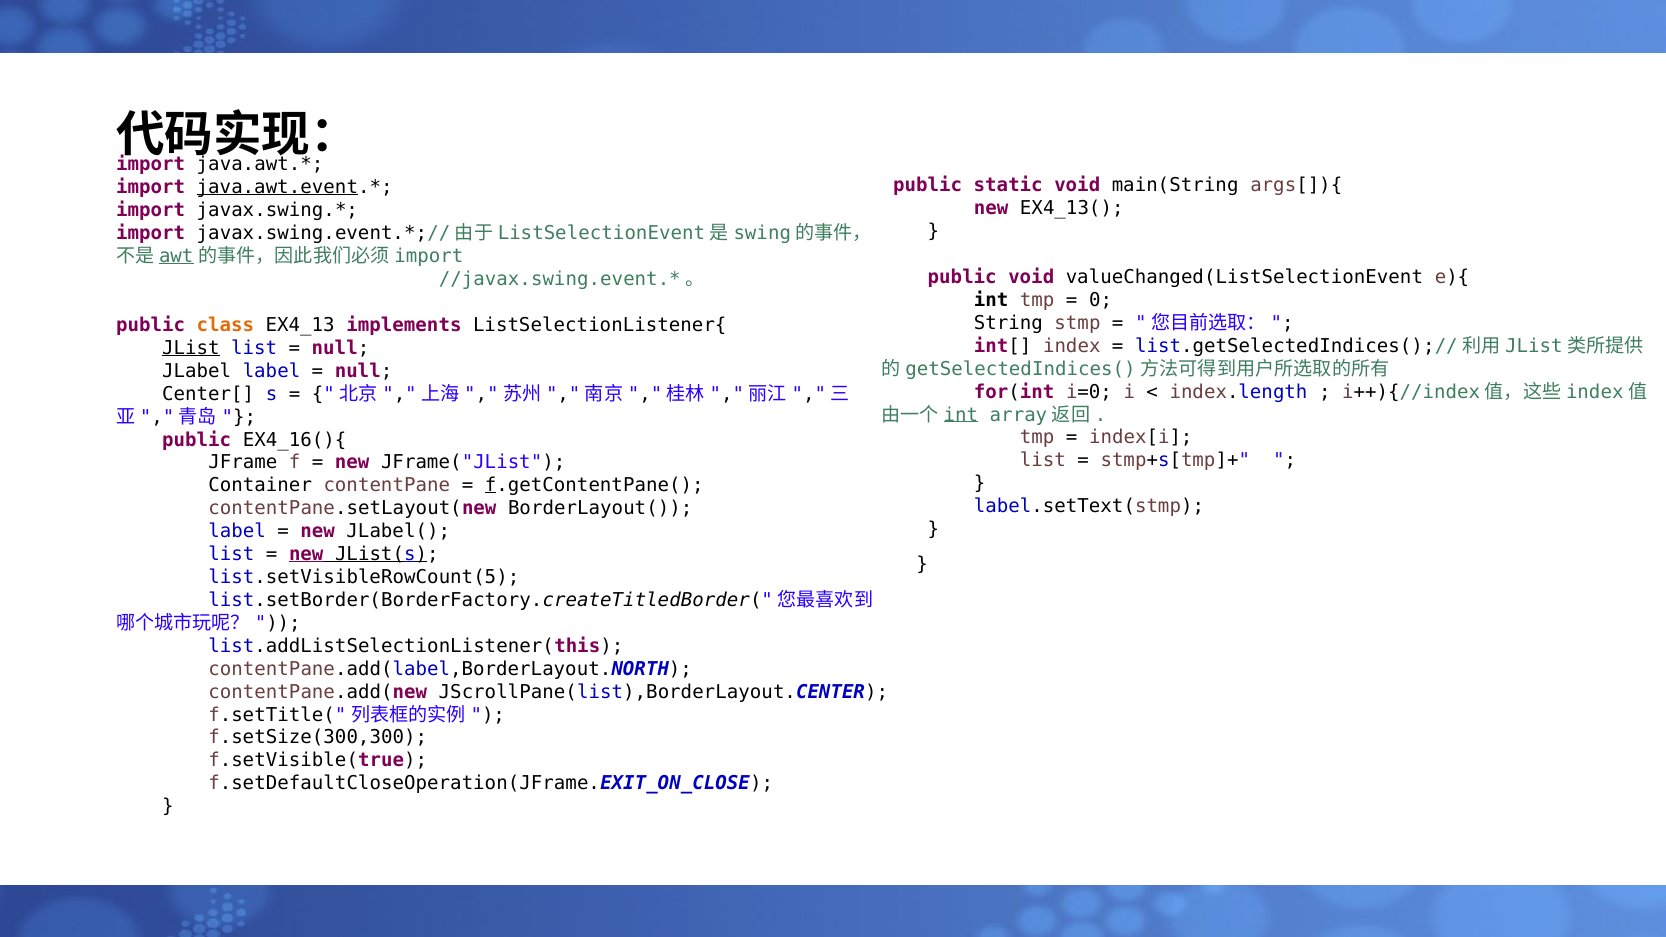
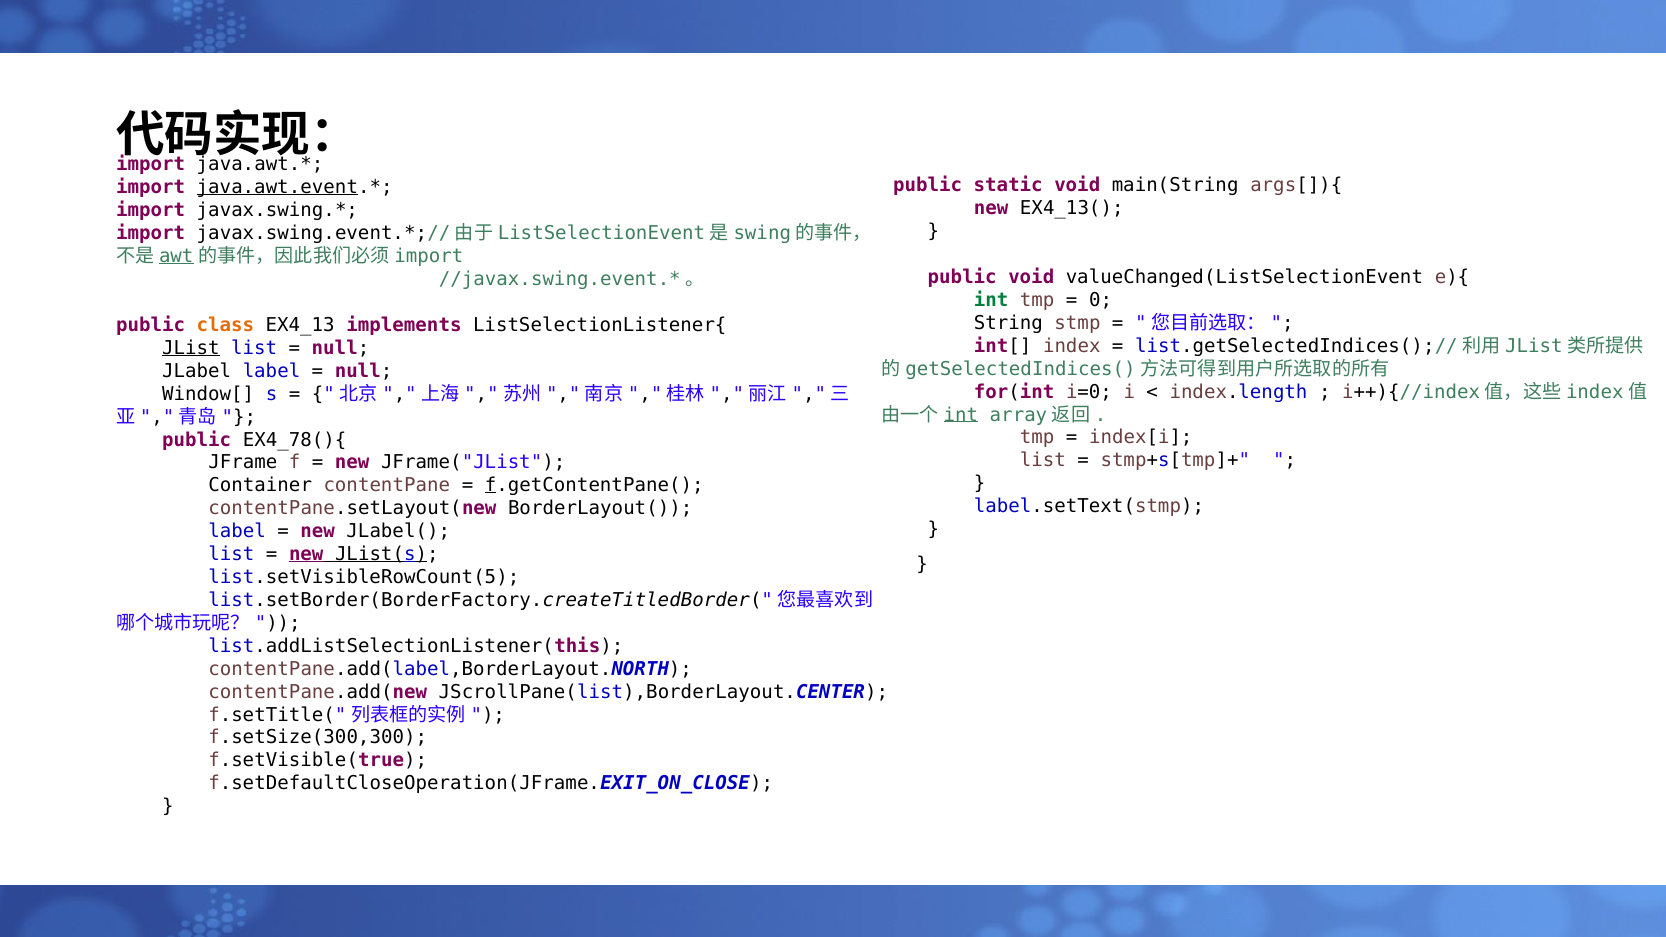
int colour: black -> green (991, 300)
Center[: Center[ -> Window[ (208, 394)
EX4_16(){: EX4_16(){ -> EX4_78(){ (295, 440)
